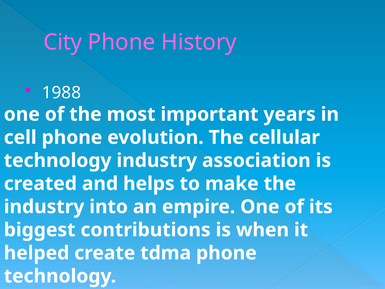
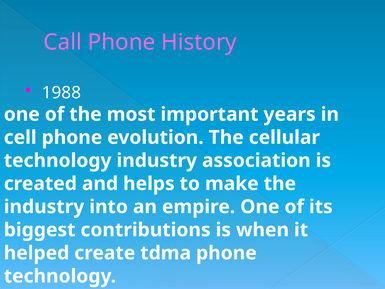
City: City -> Call (63, 42)
